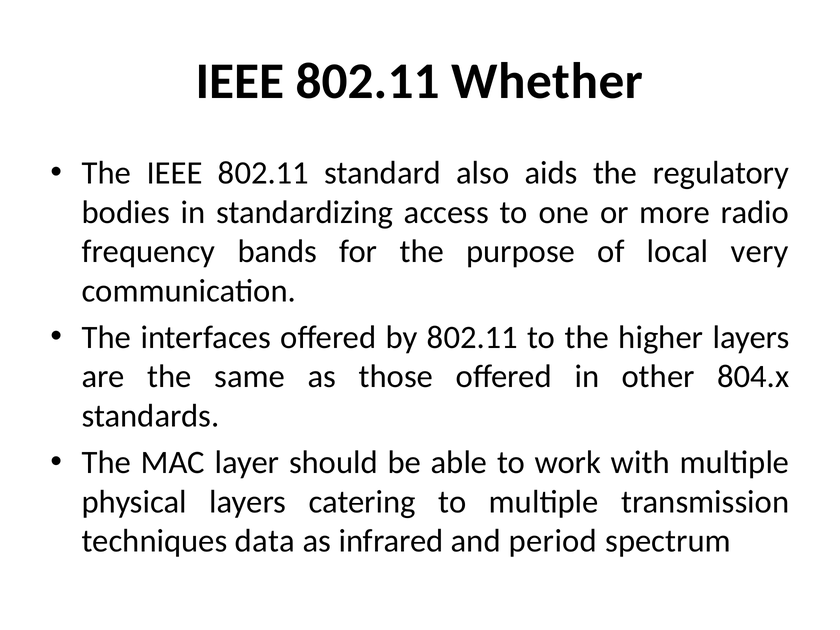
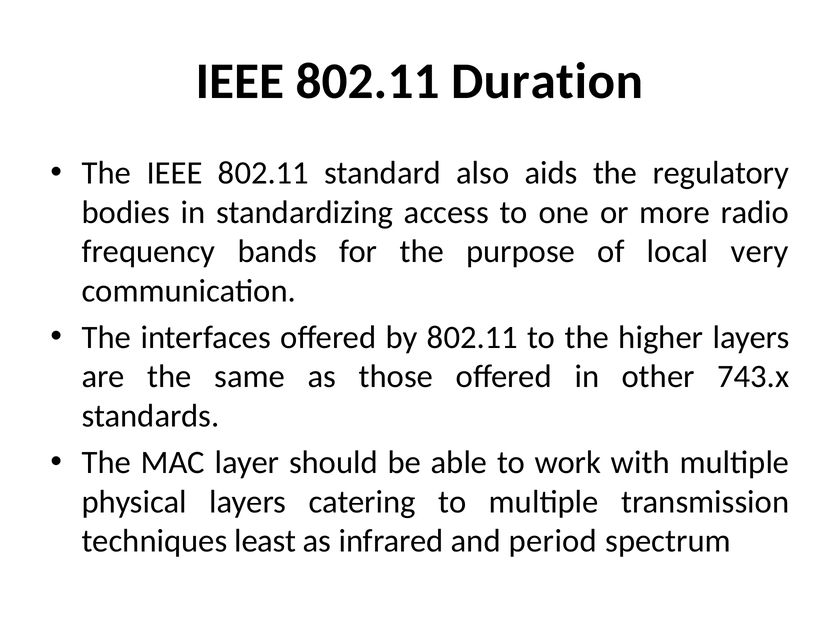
Whether: Whether -> Duration (547, 81)
804.x: 804.x -> 743.x (753, 377)
data: data -> least (265, 541)
